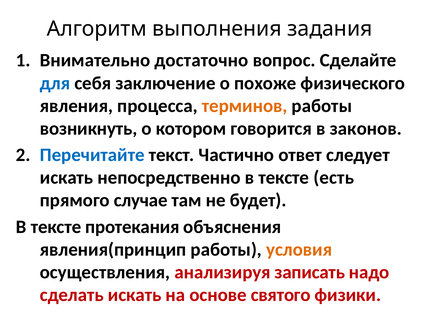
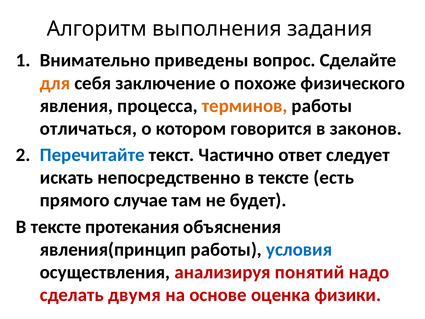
достаточно: достаточно -> приведены (201, 60)
для colour: blue -> orange (55, 83)
возникнуть: возникнуть -> отличаться (88, 128)
условия colour: orange -> blue (299, 249)
записать: записать -> понятий (310, 272)
сделать искать: искать -> двумя (135, 295)
святого: святого -> оценка (281, 295)
